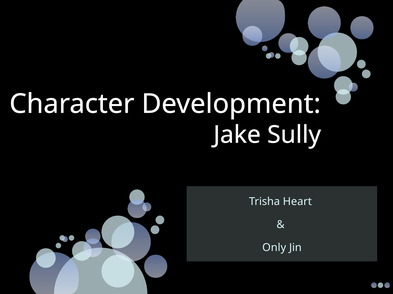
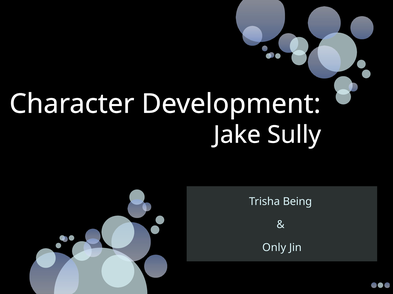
Heart: Heart -> Being (297, 202)
